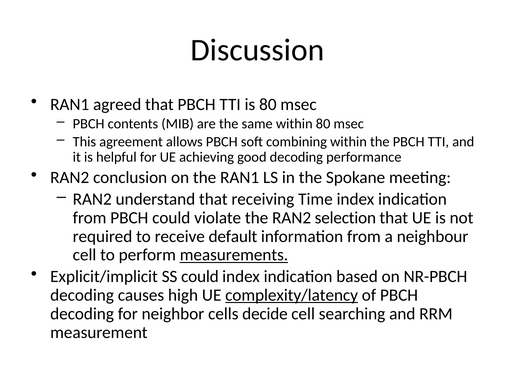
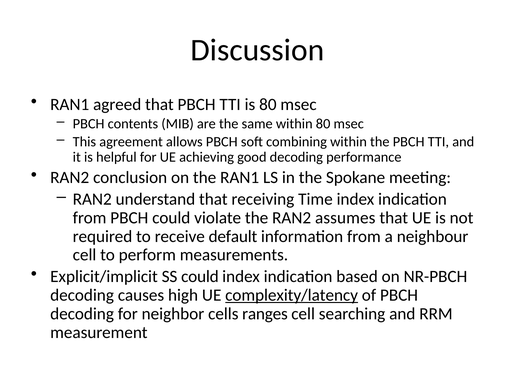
selection: selection -> assumes (345, 217)
measurements underline: present -> none (234, 254)
decide: decide -> ranges (265, 313)
